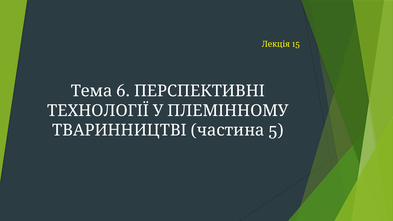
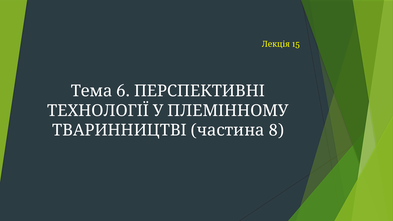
5: 5 -> 8 (276, 130)
